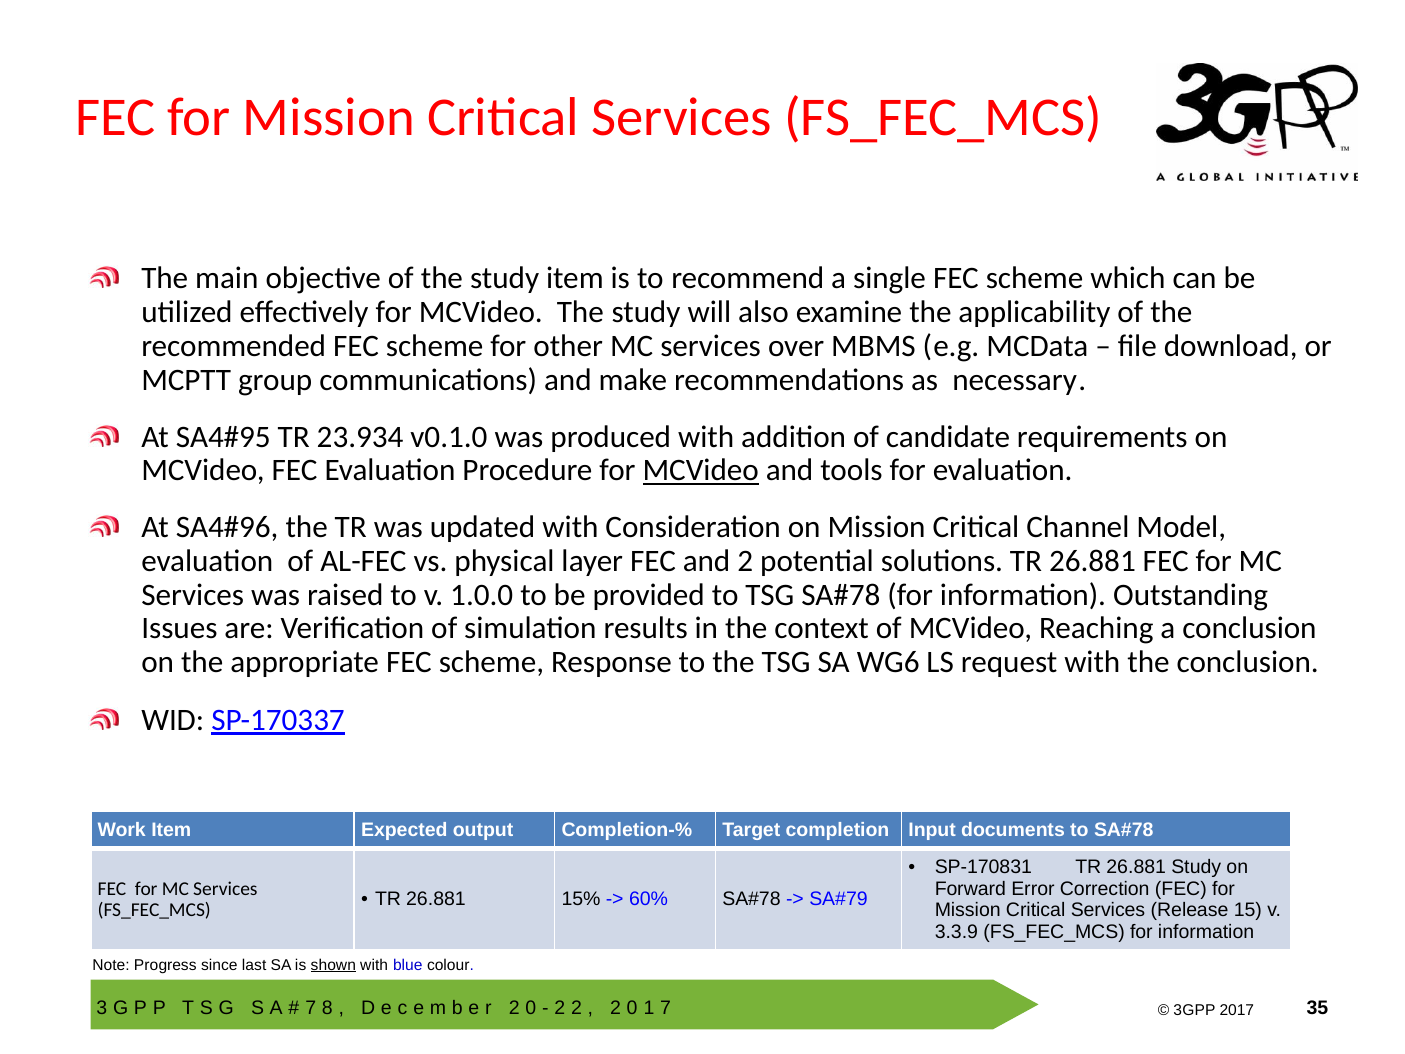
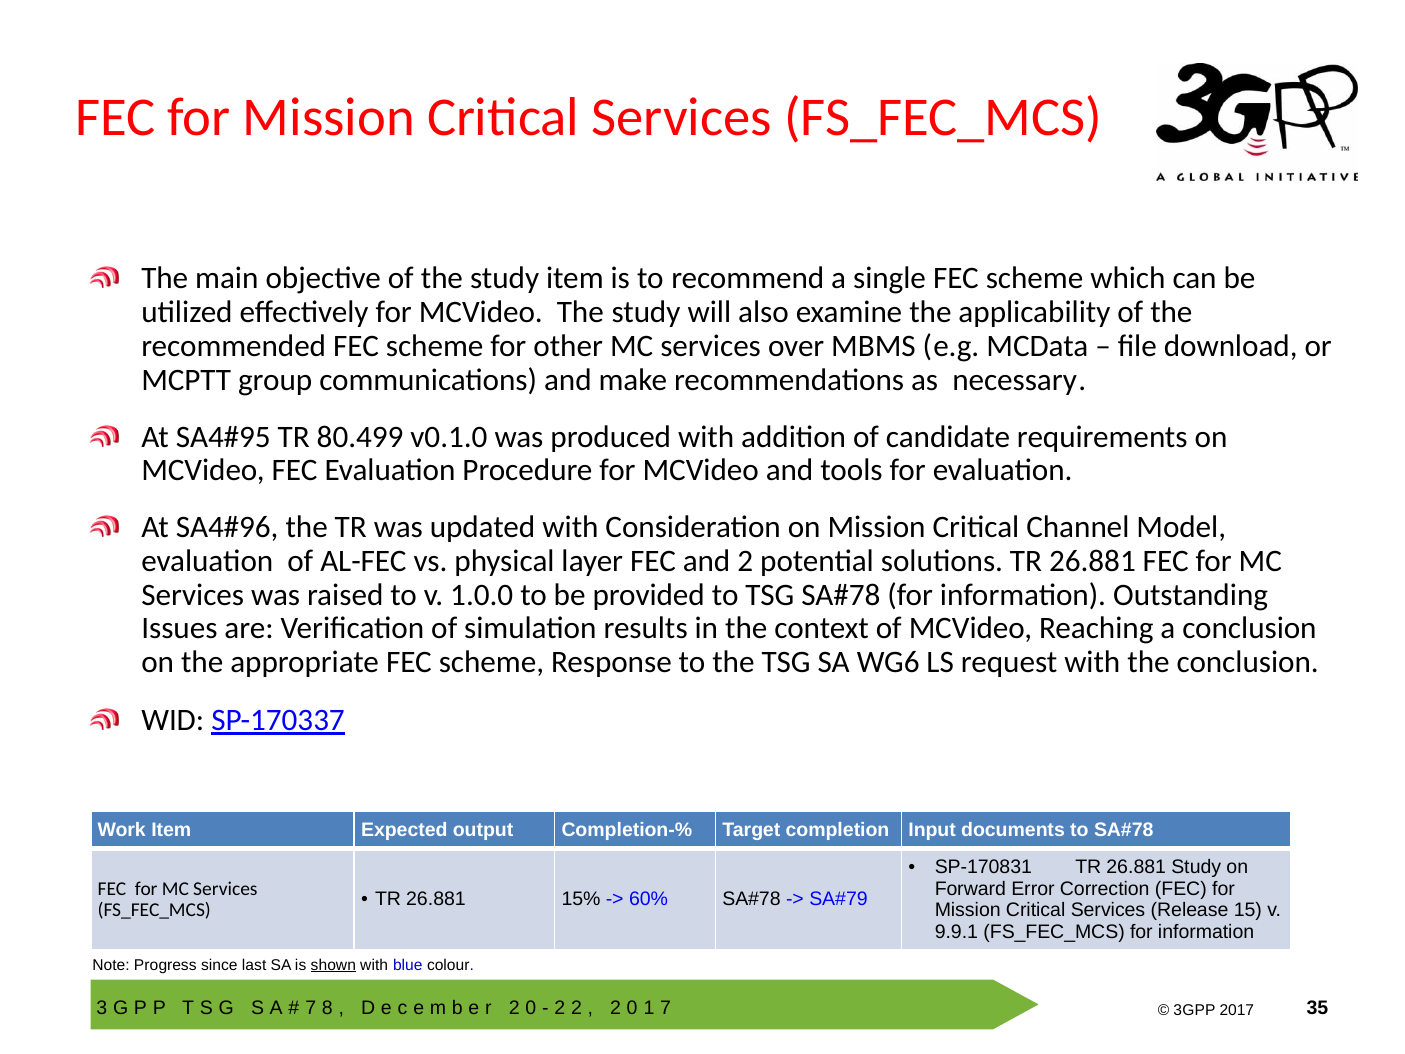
23.934: 23.934 -> 80.499 (360, 437)
MCVideo underline: present -> none (701, 470)
3.3.9: 3.3.9 -> 9.9.1 (956, 932)
